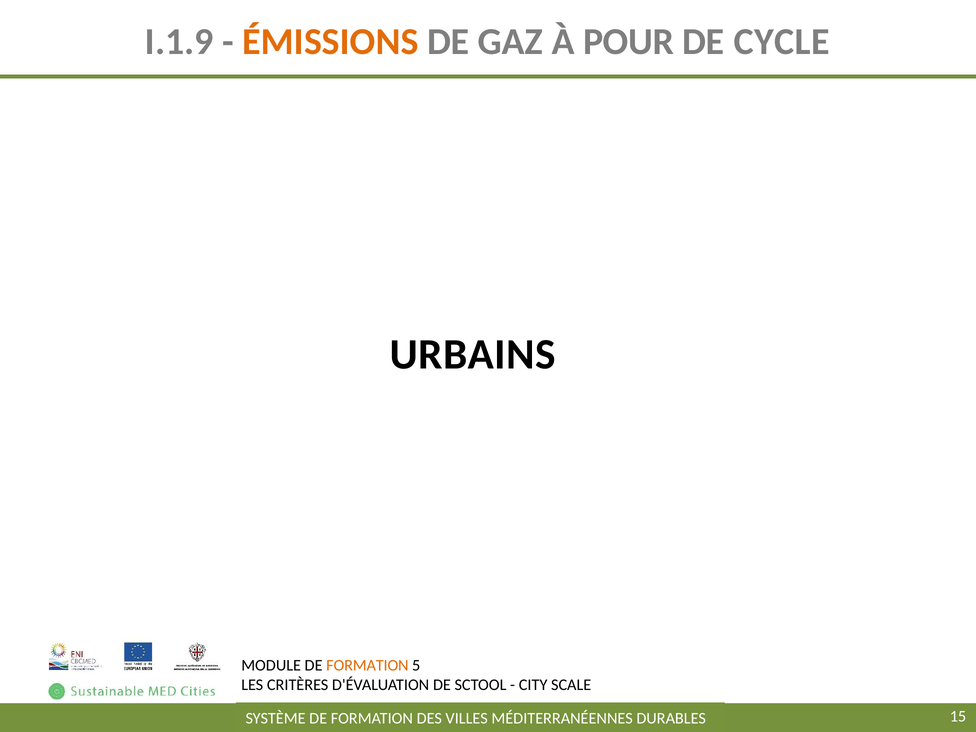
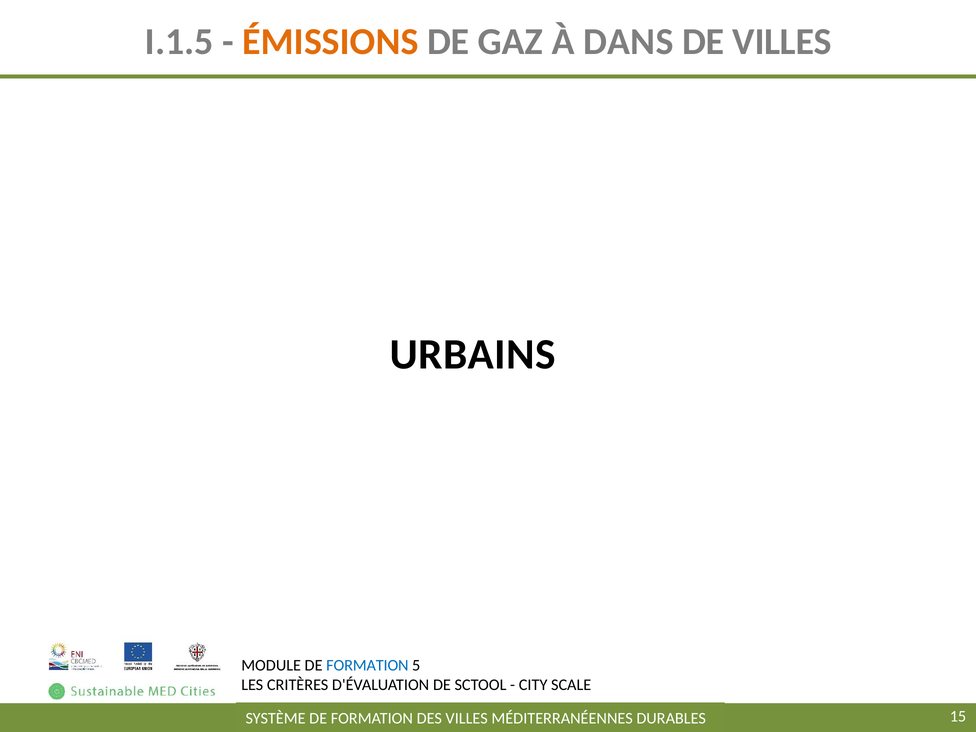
I.1.9: I.1.9 -> I.1.5 (179, 42)
À POUR: POUR -> DANS (628, 42)
DE CYCLE: CYCLE -> VILLES (782, 42)
FORMATION colour: orange -> blue (367, 665)
